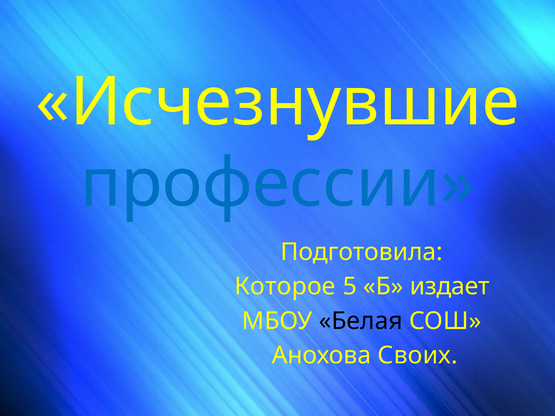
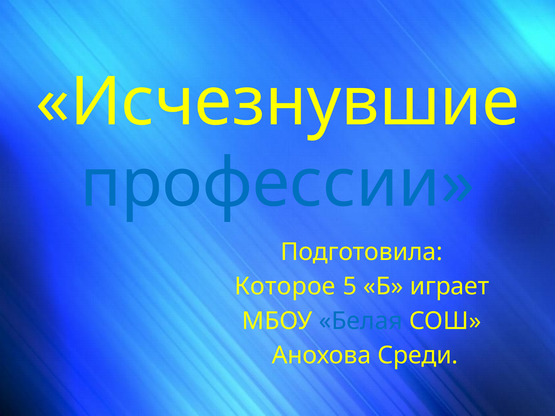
издает: издает -> играет (450, 287)
Белая colour: black -> blue (361, 321)
Своих: Своих -> Среди (418, 356)
